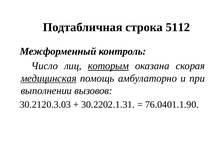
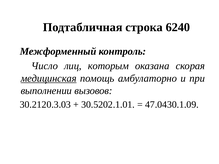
5112: 5112 -> 6240 (178, 27)
которым underline: present -> none (108, 66)
30.2202.1.31: 30.2202.1.31 -> 30.5202.1.01 (108, 105)
76.0401.1.90: 76.0401.1.90 -> 47.0430.1.09 (172, 105)
